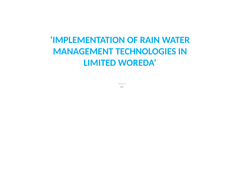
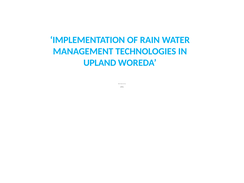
LIMITED: LIMITED -> UPLAND (100, 63)
